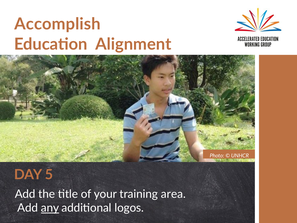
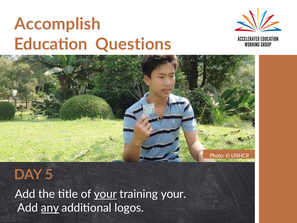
Alignment: Alignment -> Questions (133, 44)
your underline: none -> present (105, 194)
training area: area -> your (174, 194)
